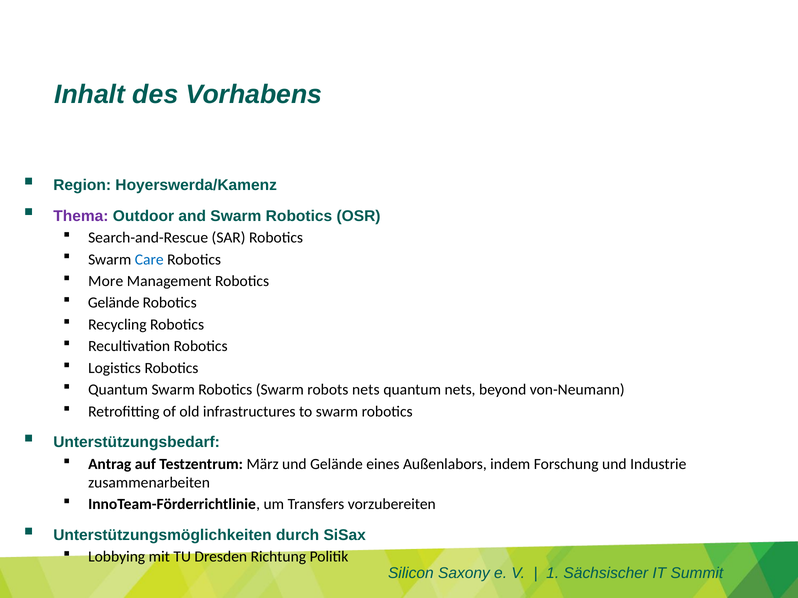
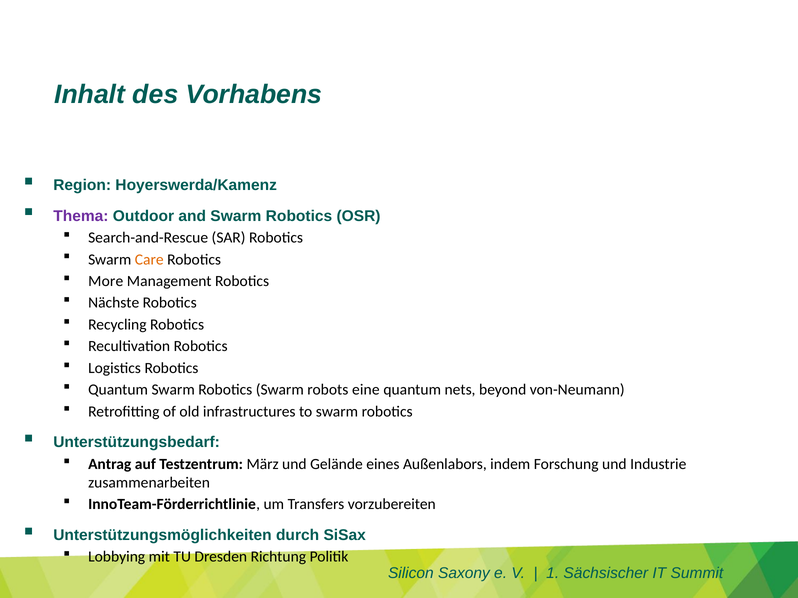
Care colour: blue -> orange (149, 260)
Gelände: Gelände -> Nächste (114, 303)
robots nets: nets -> eine (366, 390)
